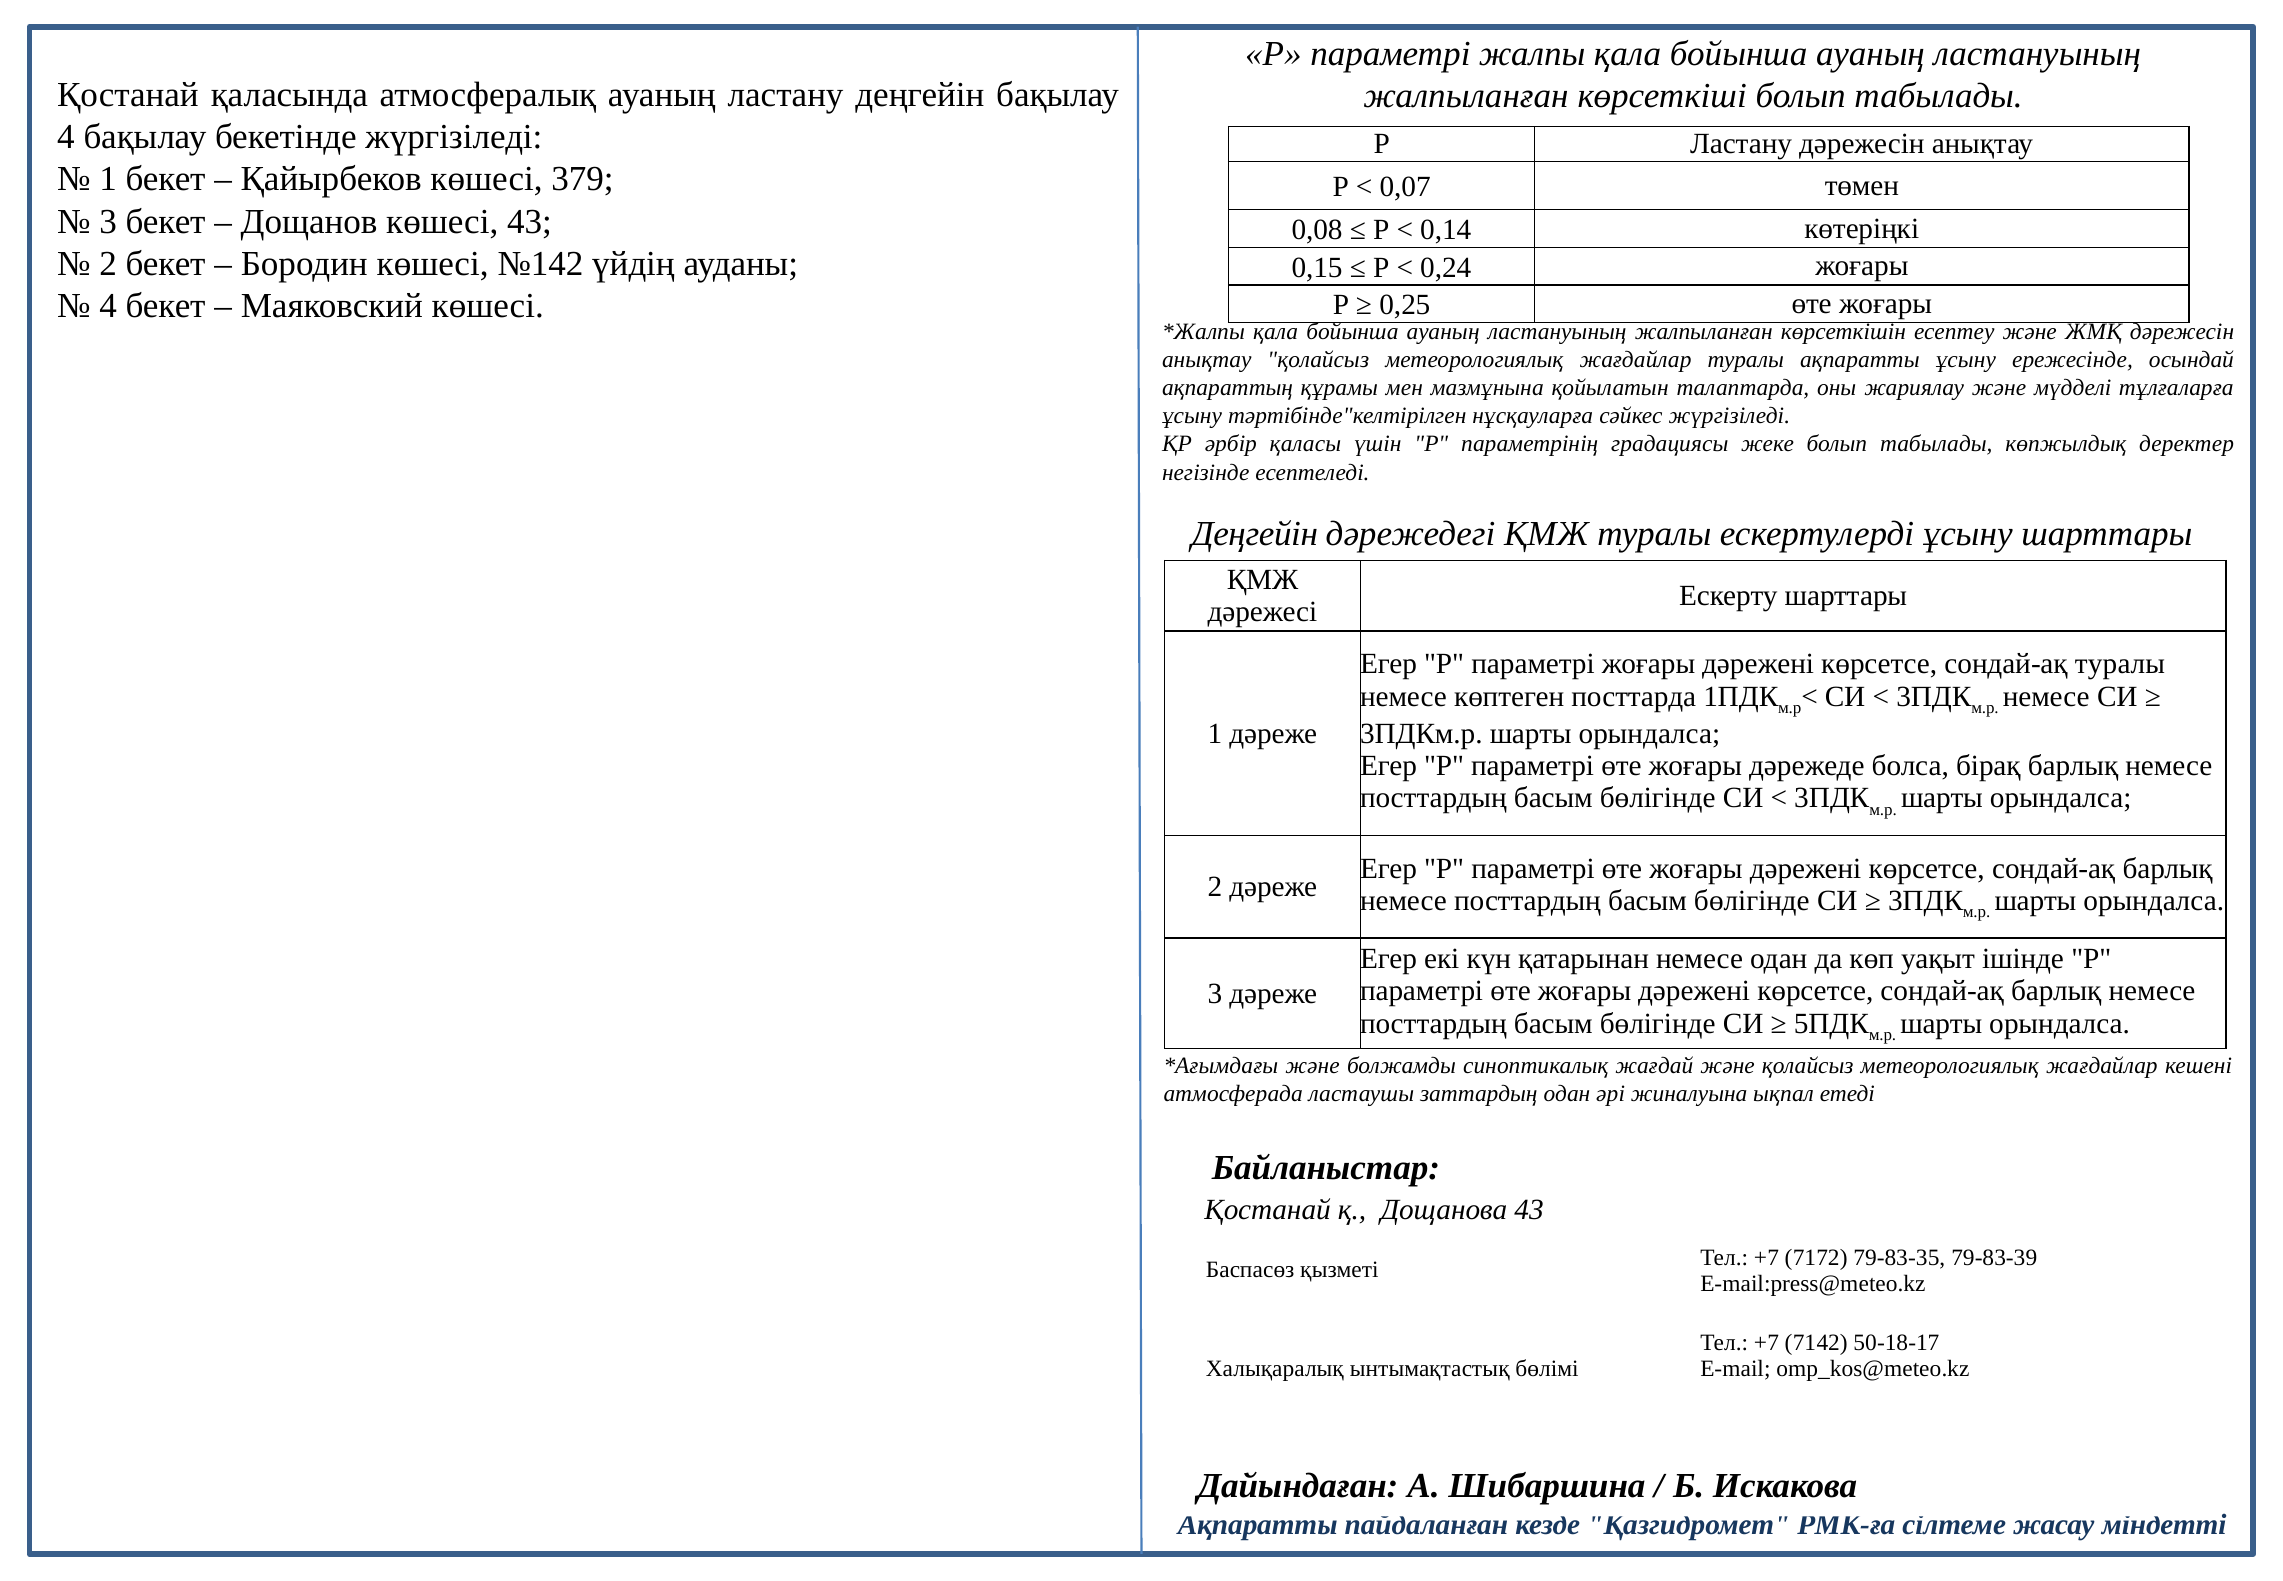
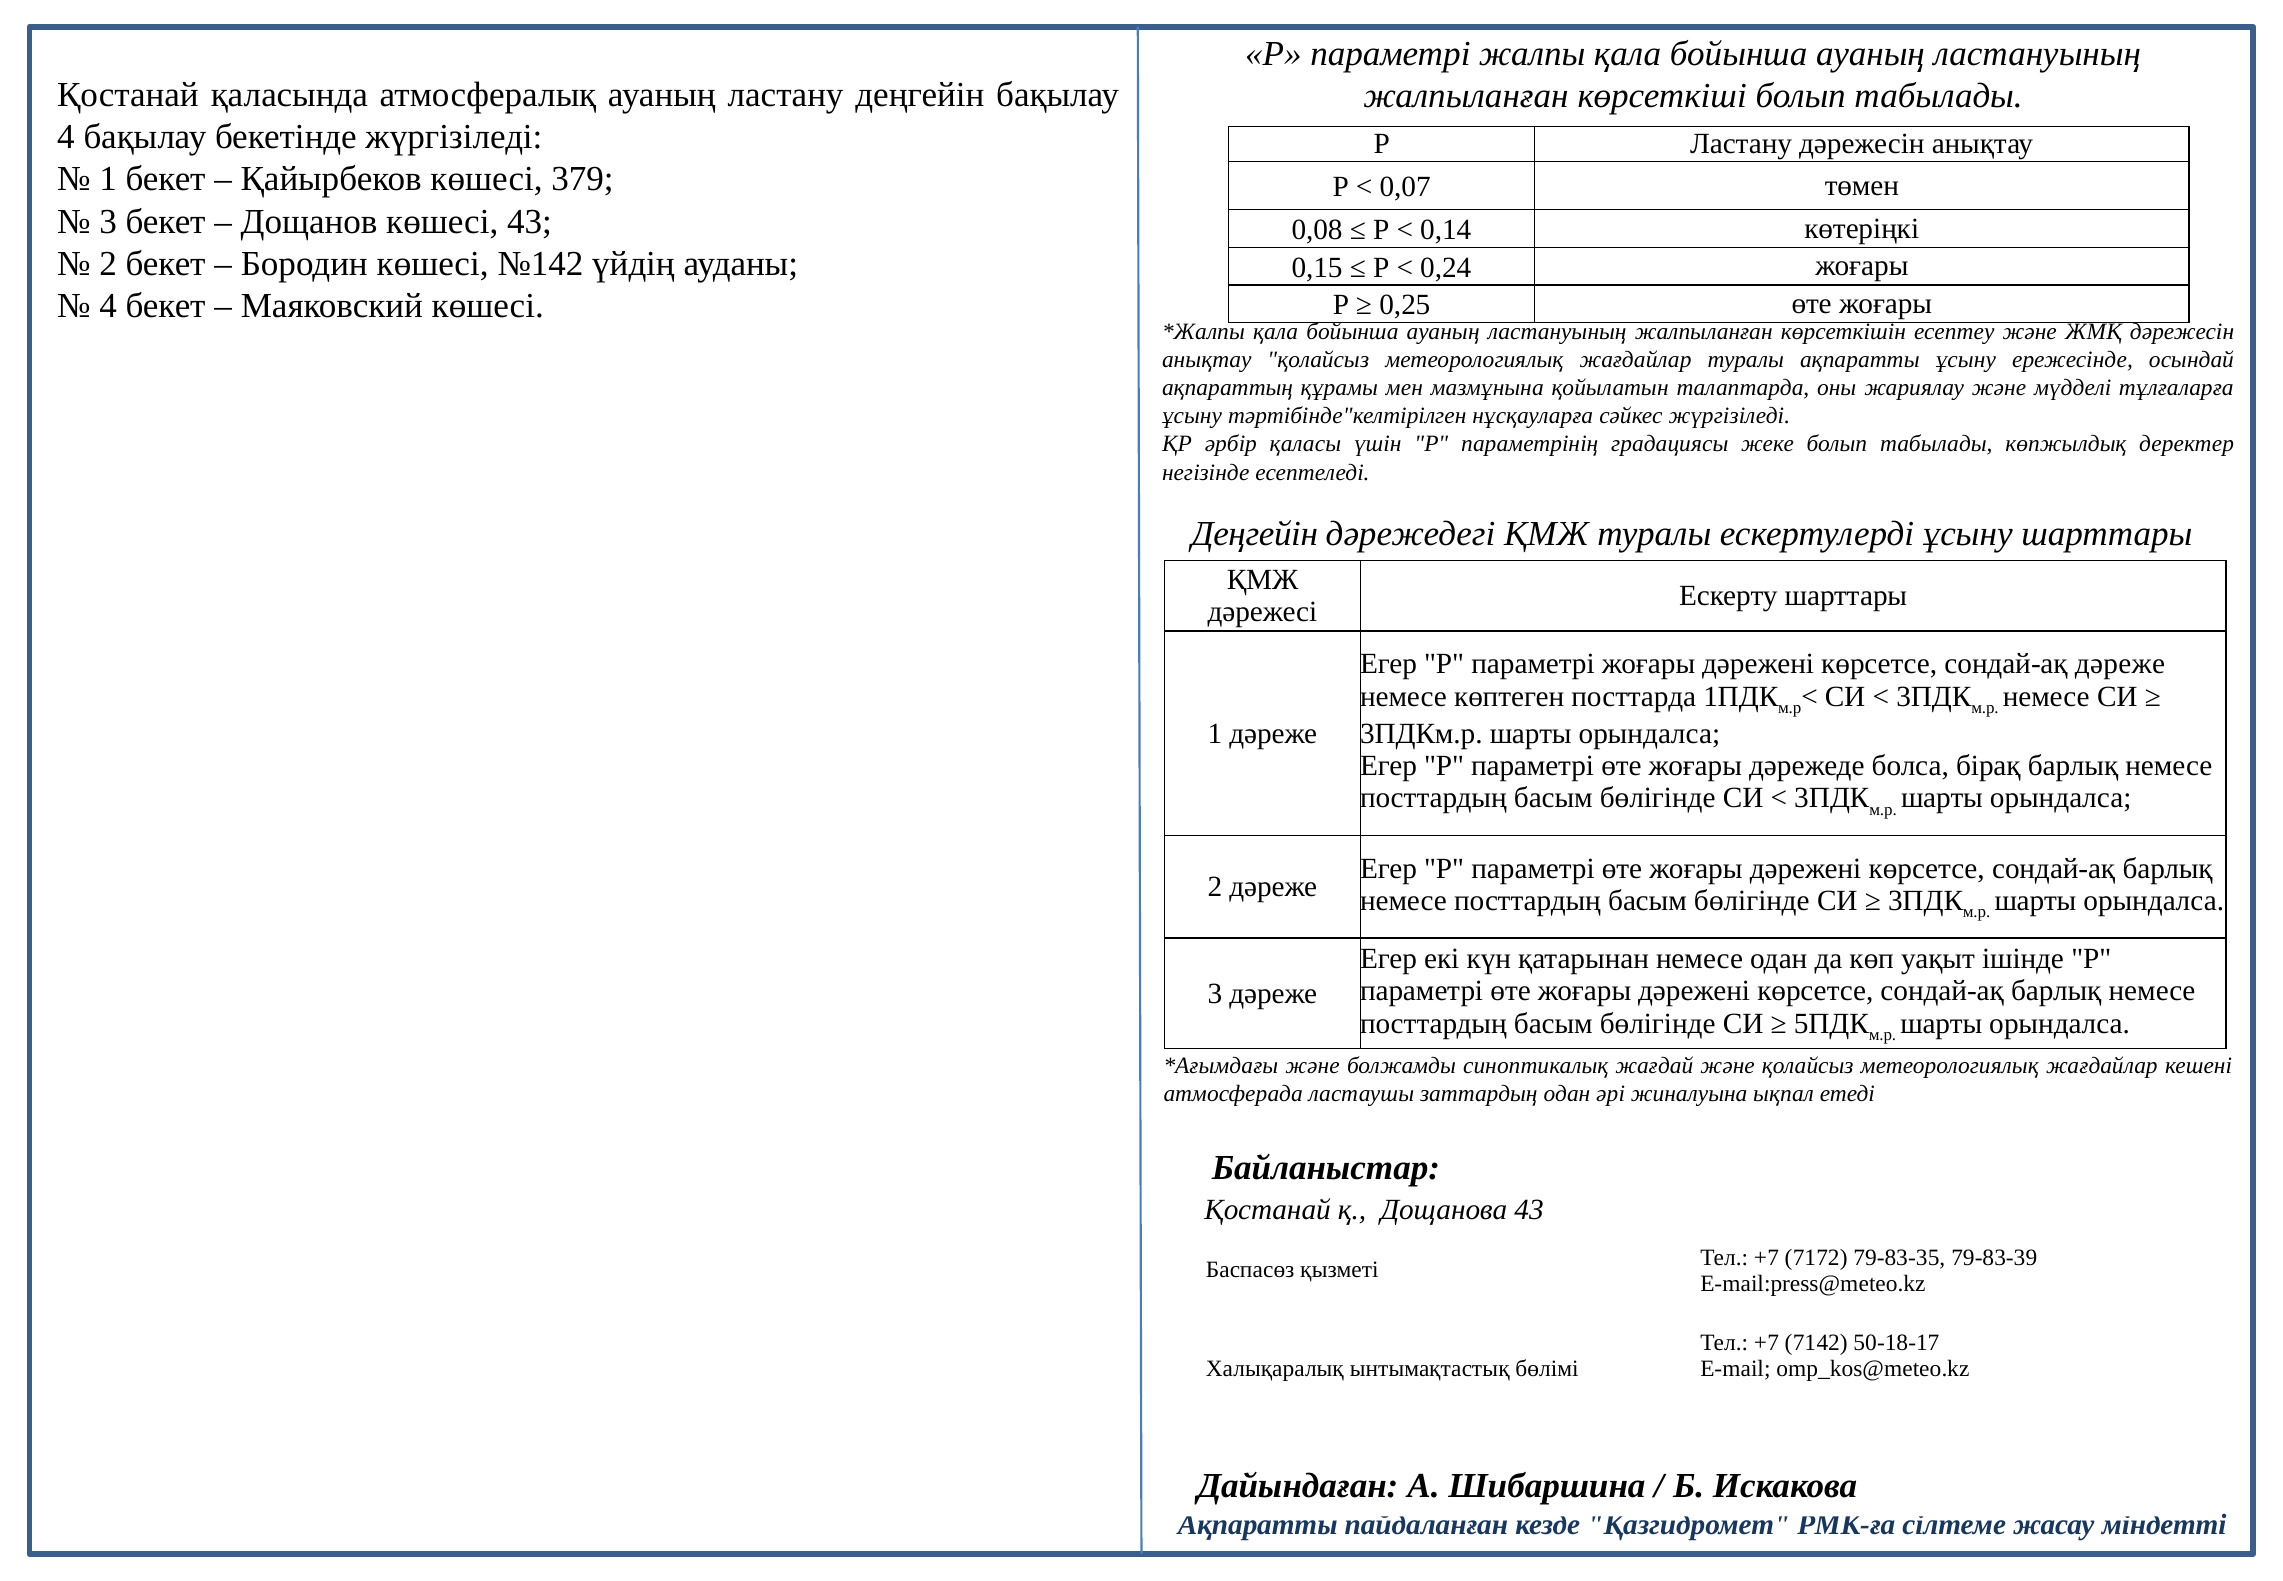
сондай-ақ туралы: туралы -> дәреже (2120, 664)
